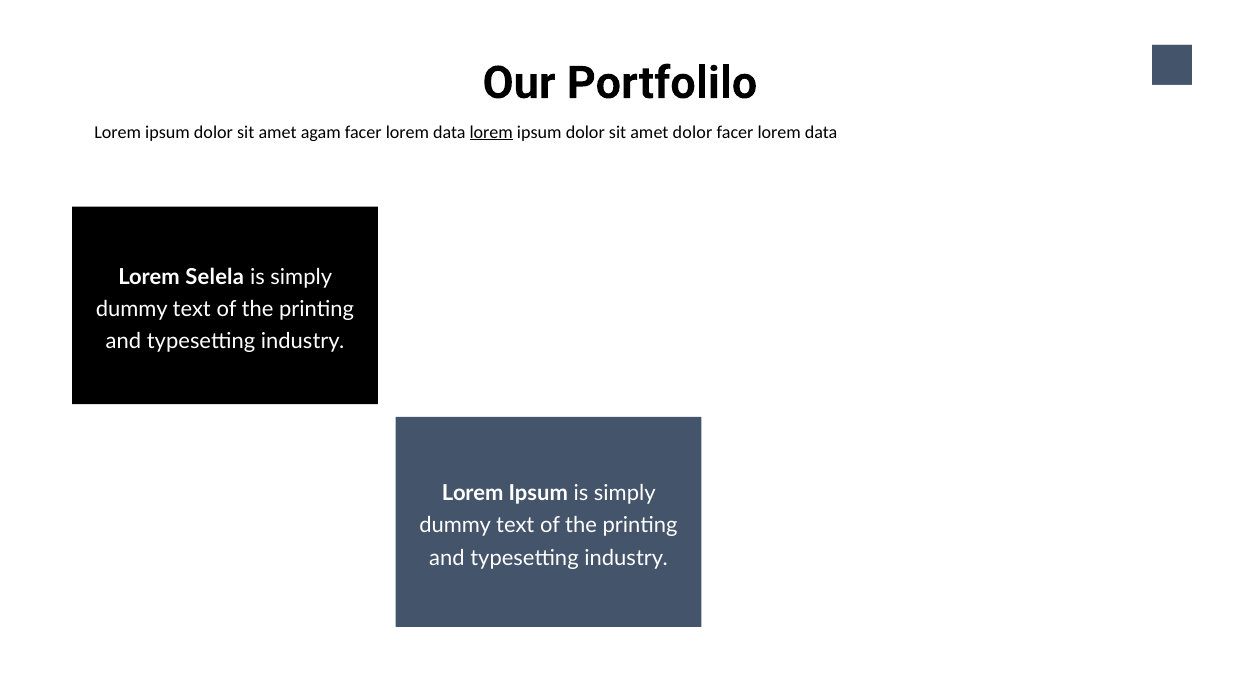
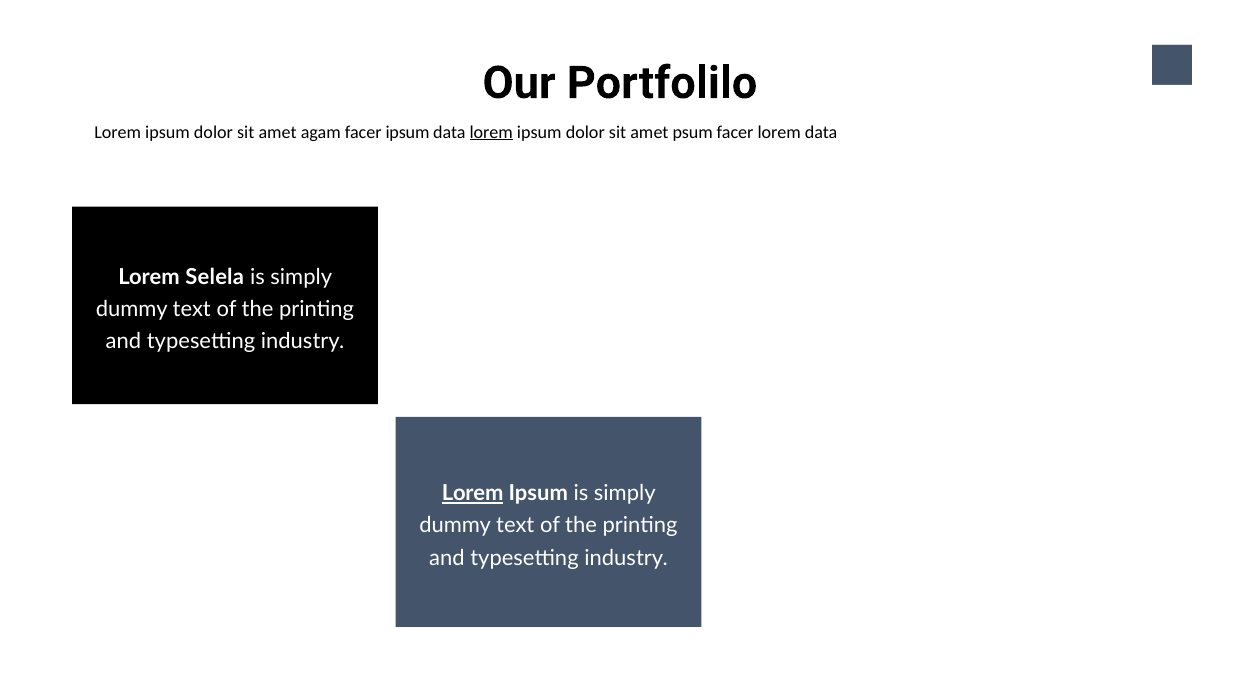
agam facer lorem: lorem -> ipsum (407, 132)
amet dolor: dolor -> psum (693, 132)
Lorem underline: none -> present (473, 494)
